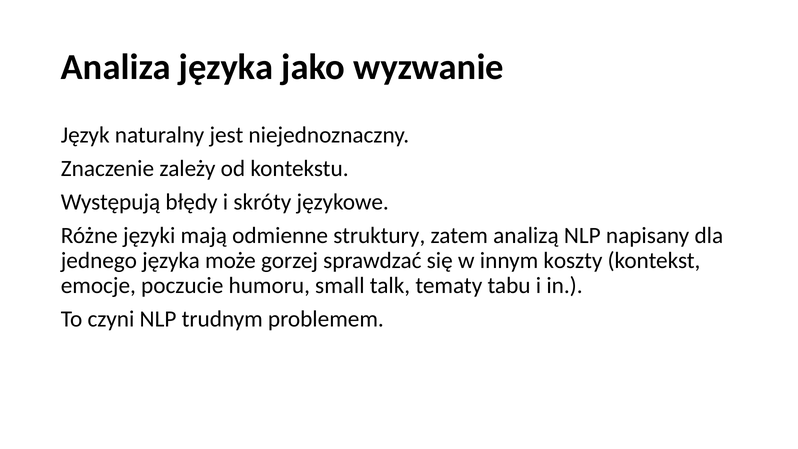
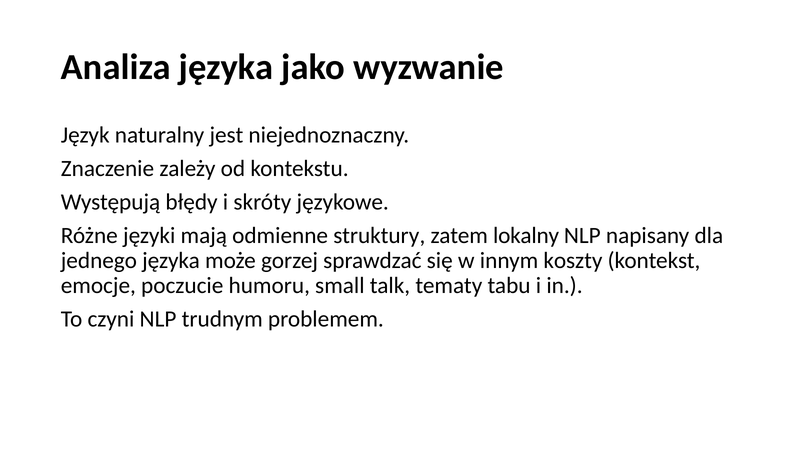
analizą: analizą -> lokalny (526, 235)
